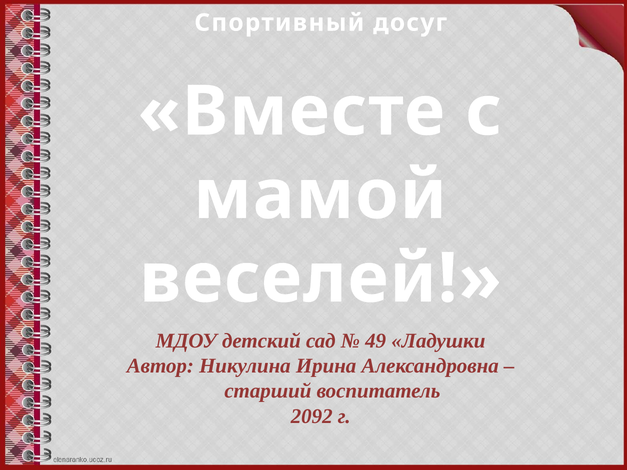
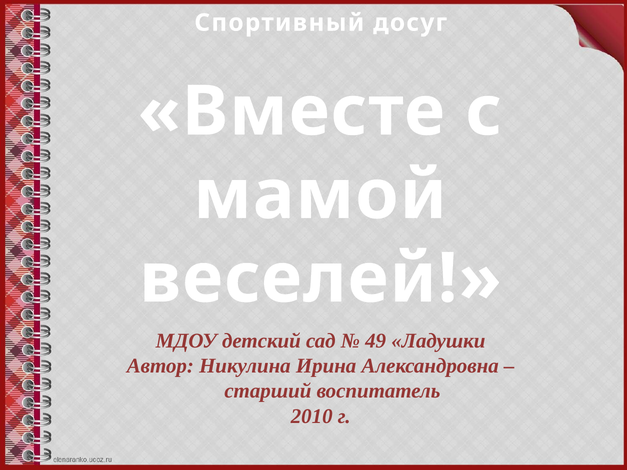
2092: 2092 -> 2010 (312, 416)
